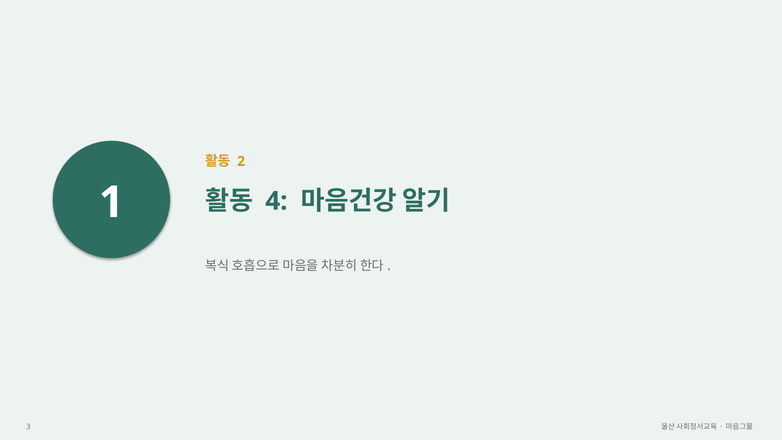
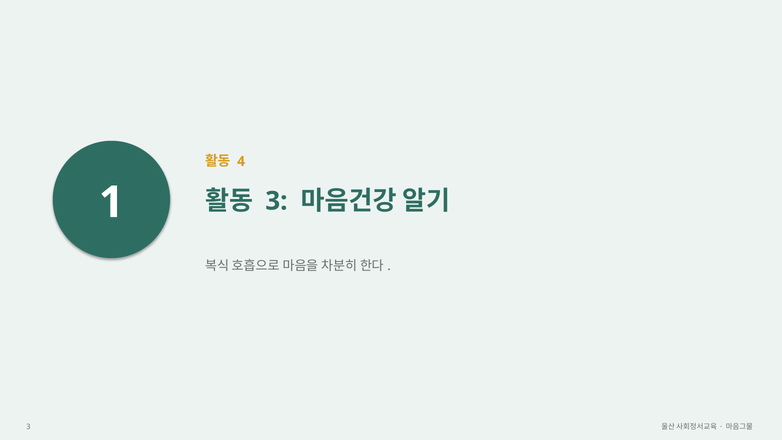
2: 2 -> 4 (241, 161)
4: 4 -> 3 (276, 201)
